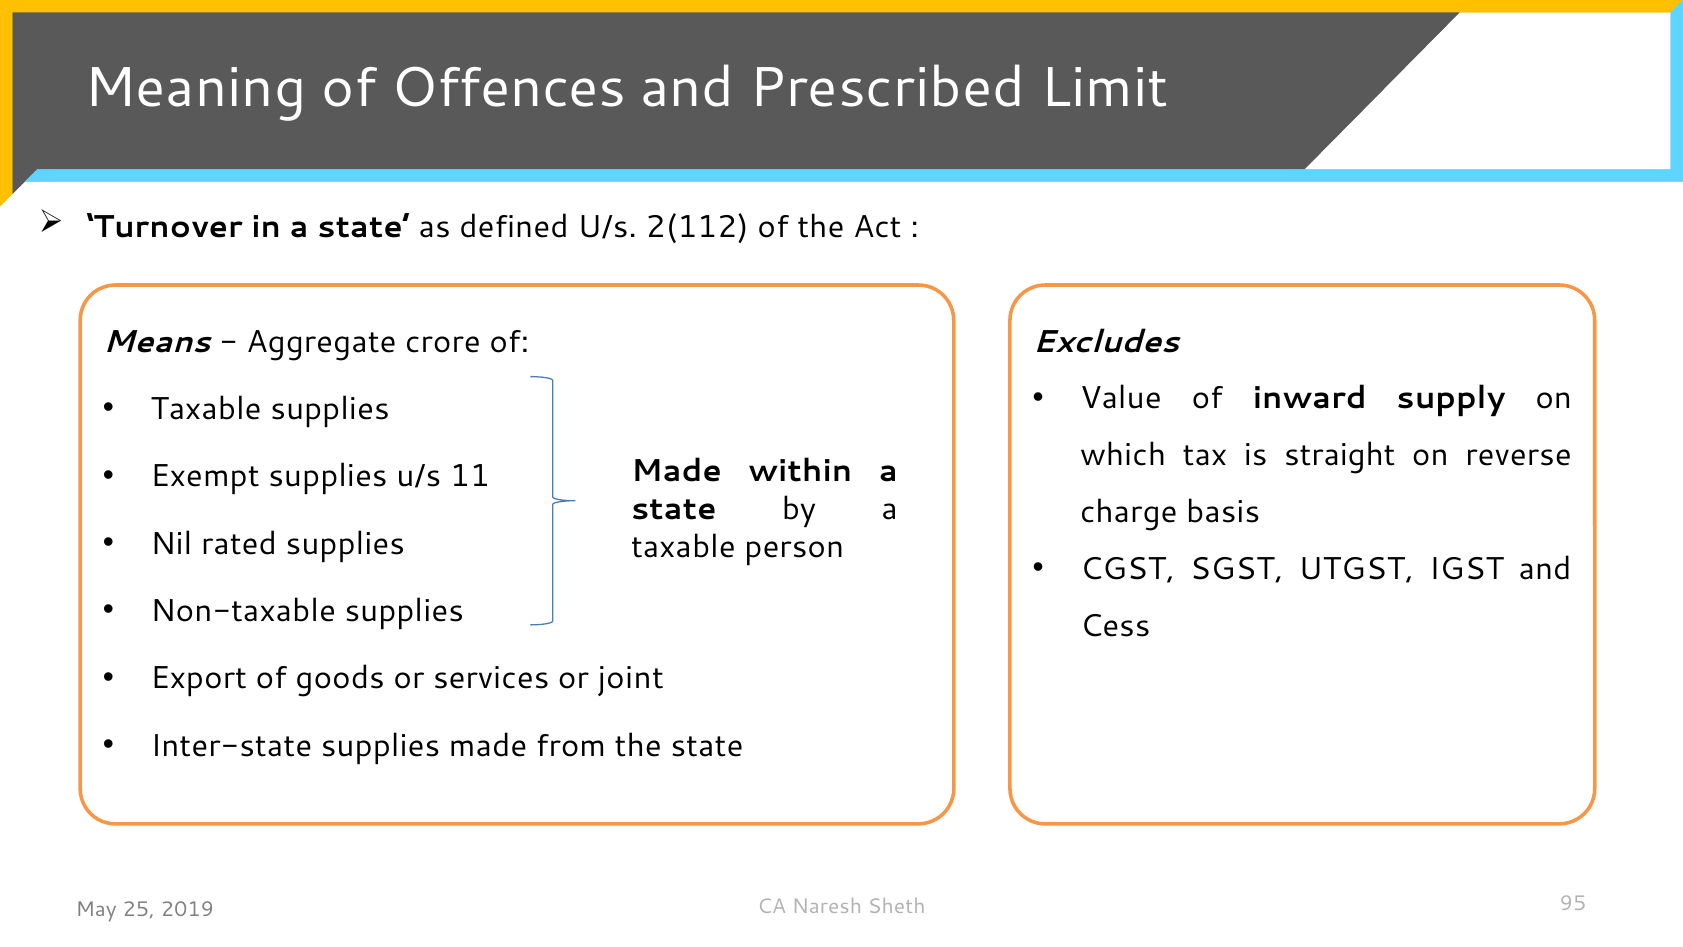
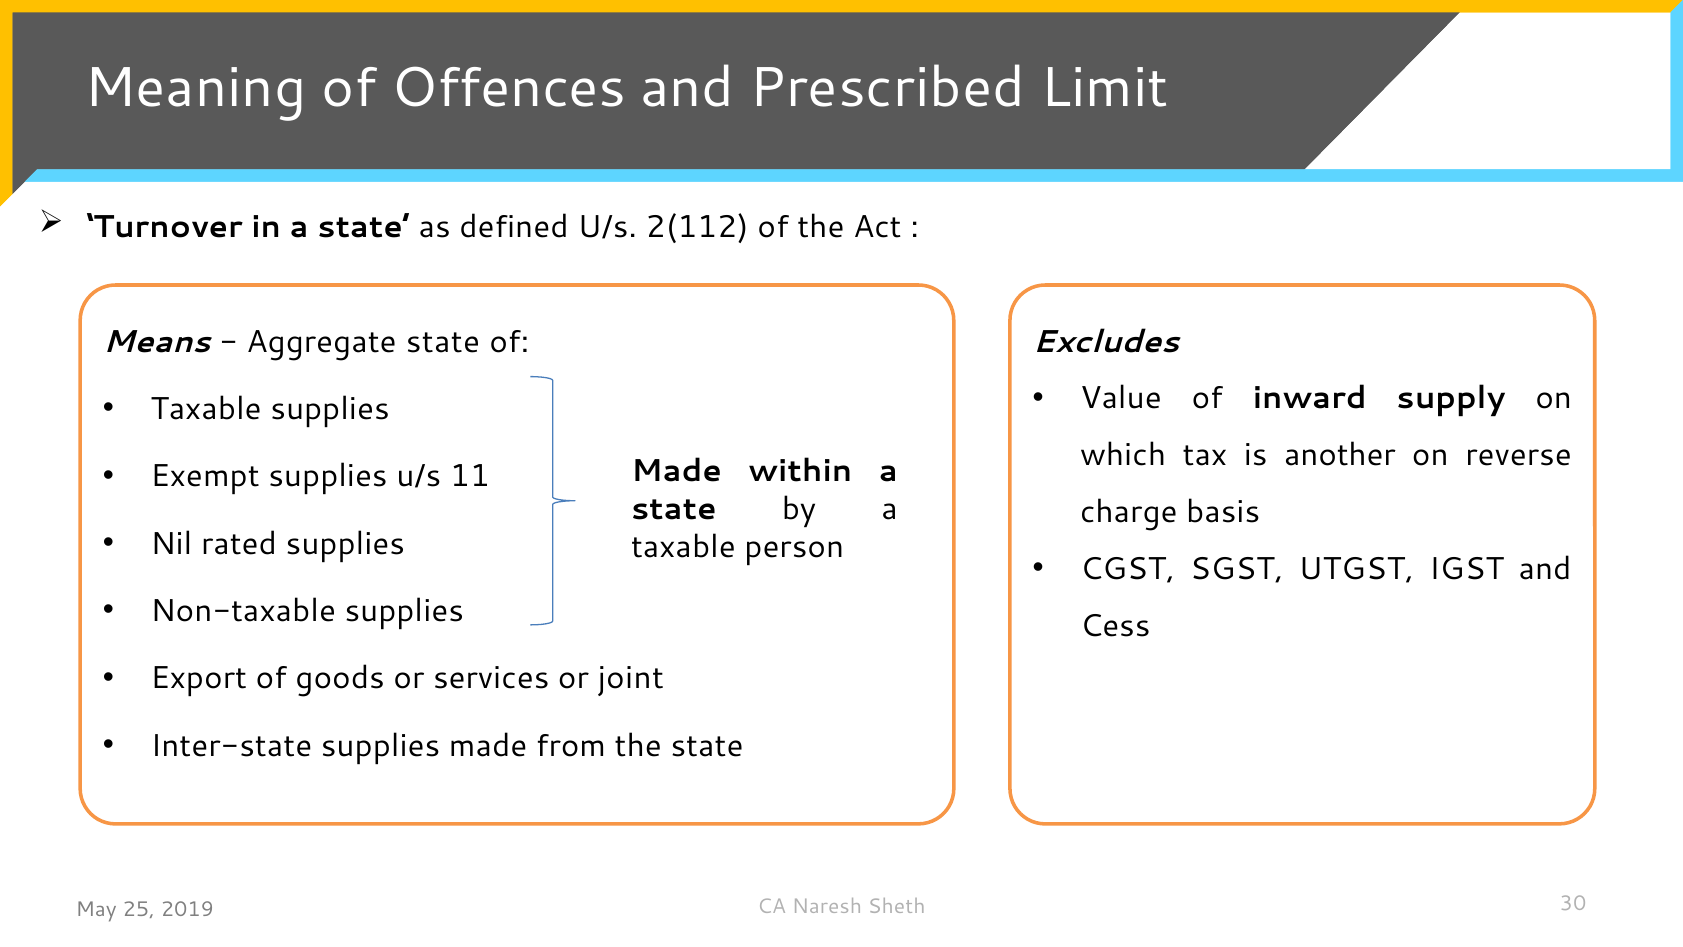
Aggregate crore: crore -> state (443, 342)
straight: straight -> another (1340, 455)
95: 95 -> 30 (1573, 904)
